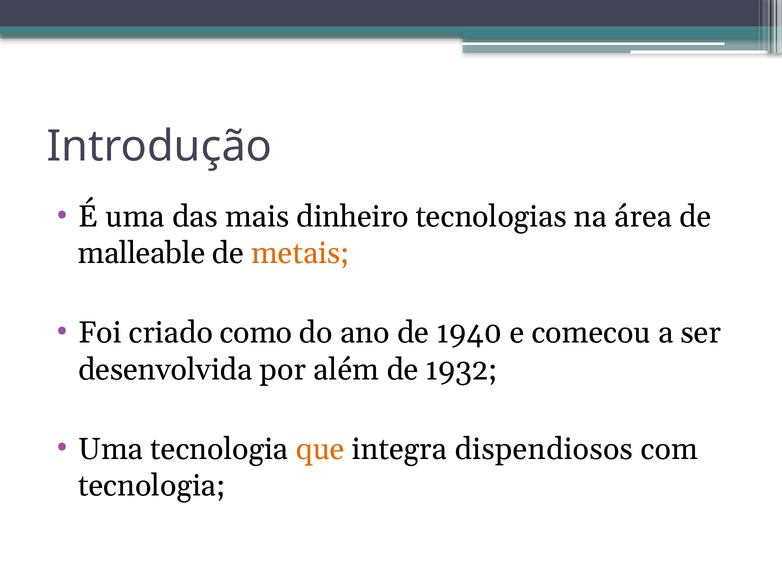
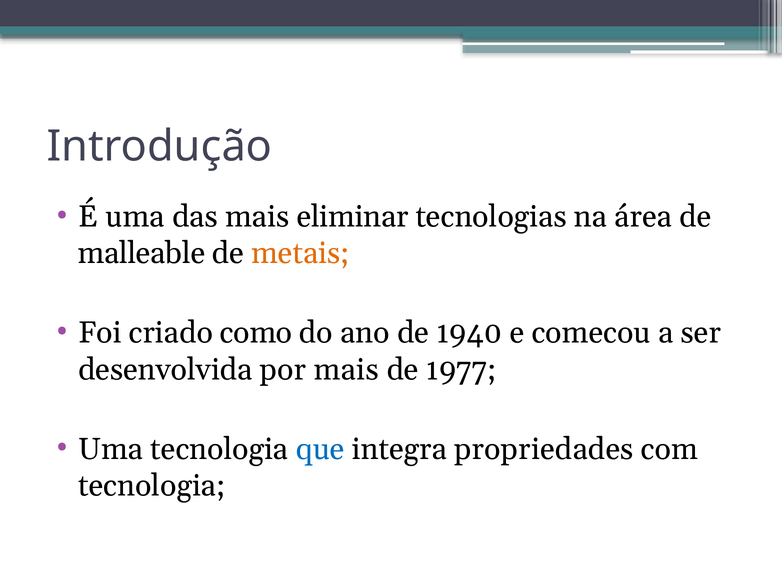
dinheiro: dinheiro -> eliminar (353, 217)
por além: além -> mais (346, 369)
1932: 1932 -> 1977 (461, 369)
que colour: orange -> blue (320, 449)
dispendiosos: dispendiosos -> propriedades (544, 449)
